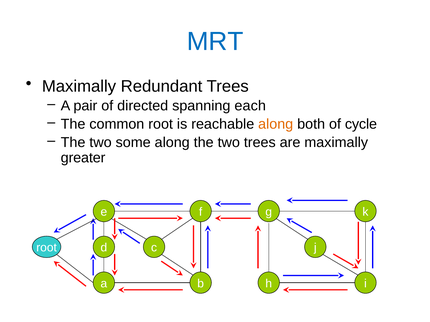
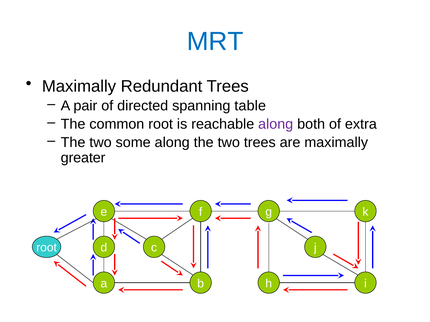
each: each -> table (250, 106)
along colour: orange -> purple (276, 124)
cycle: cycle -> extra (361, 124)
